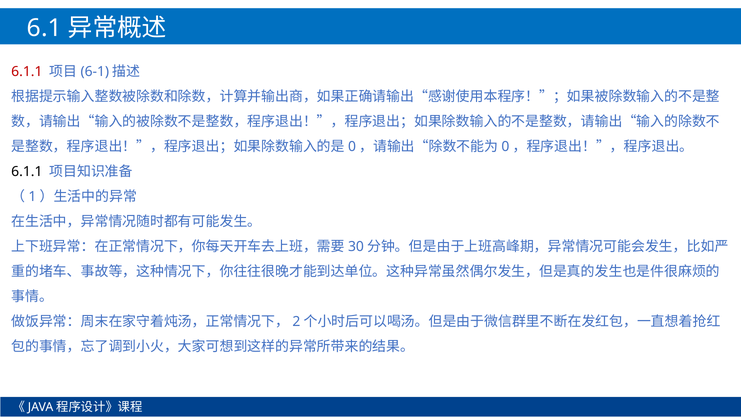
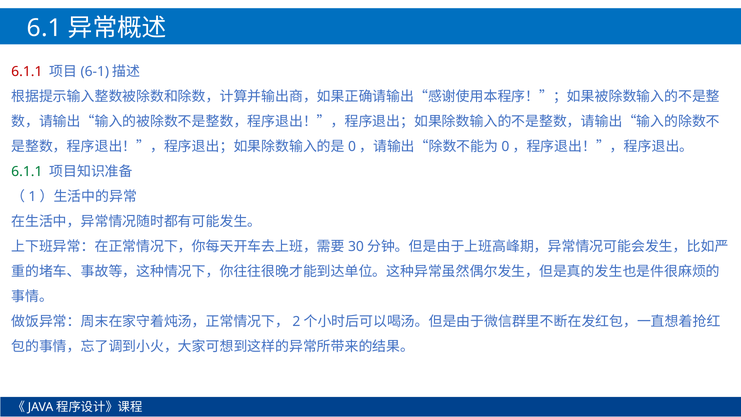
6.1.1 colour: black -> green (27, 172)
